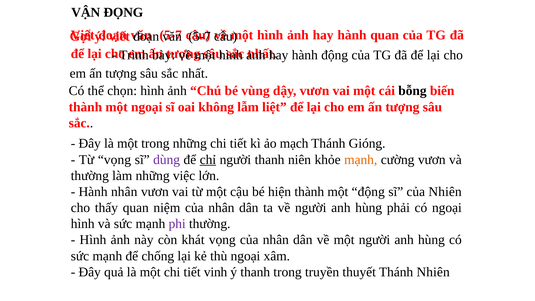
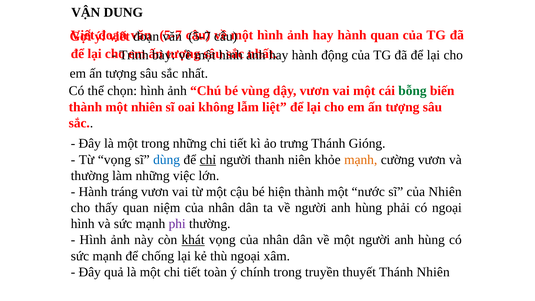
ĐỌNG: ĐỌNG -> DUNG (123, 13)
bỗng colour: black -> green (412, 91)
một ngoại: ngoại -> nhiên (147, 107)
mạch: mạch -> trưng (294, 144)
dùng colour: purple -> blue (167, 160)
Hành nhân: nhân -> tráng (124, 192)
một động: động -> nước (368, 192)
khát underline: none -> present (193, 240)
vinh: vinh -> toàn (215, 272)
ý thanh: thanh -> chính (255, 272)
